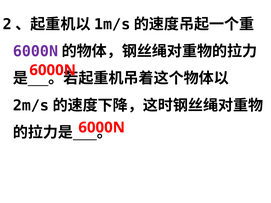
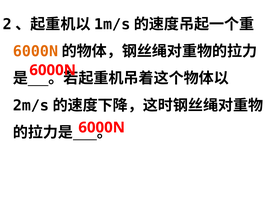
6000N colour: purple -> orange (35, 51)
